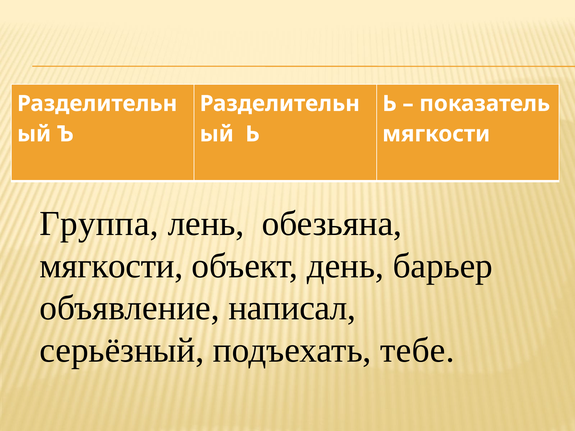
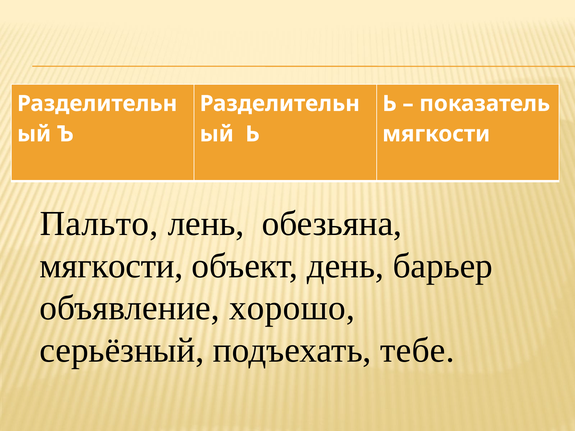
Группа: Группа -> Пальто (99, 224)
написал: написал -> хорошо (292, 308)
